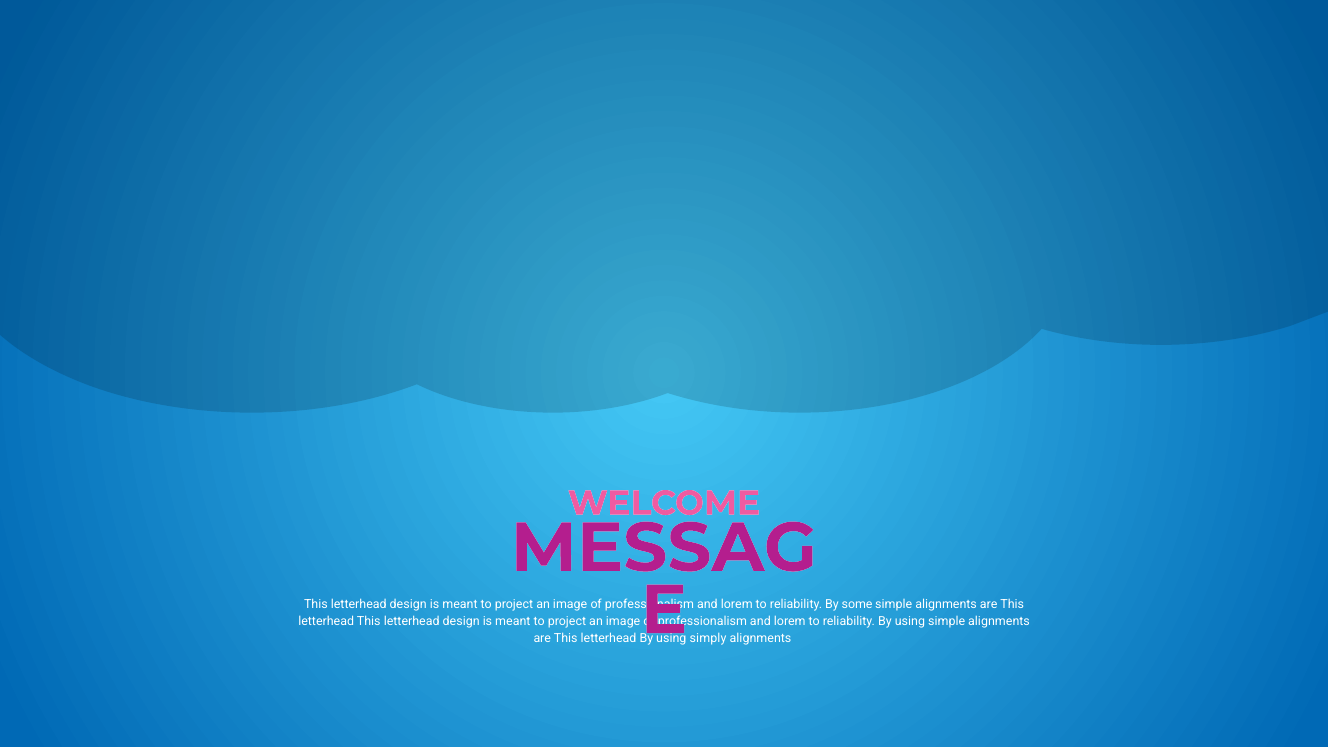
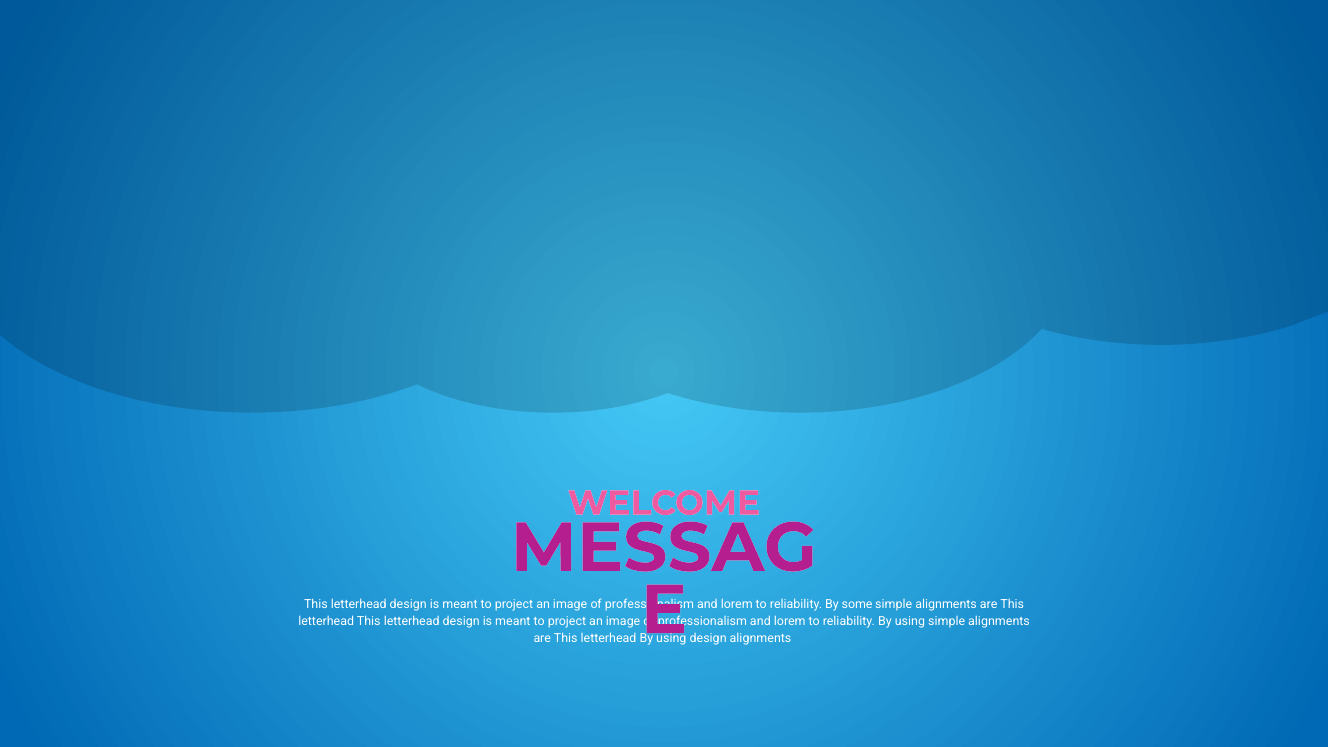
simply: simply -> design (708, 638)
